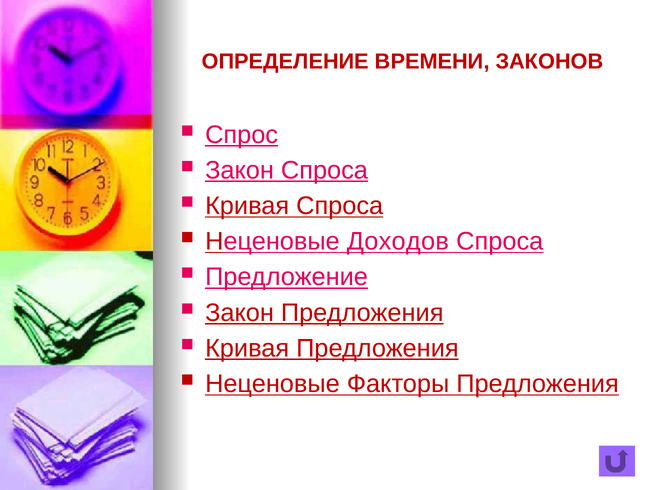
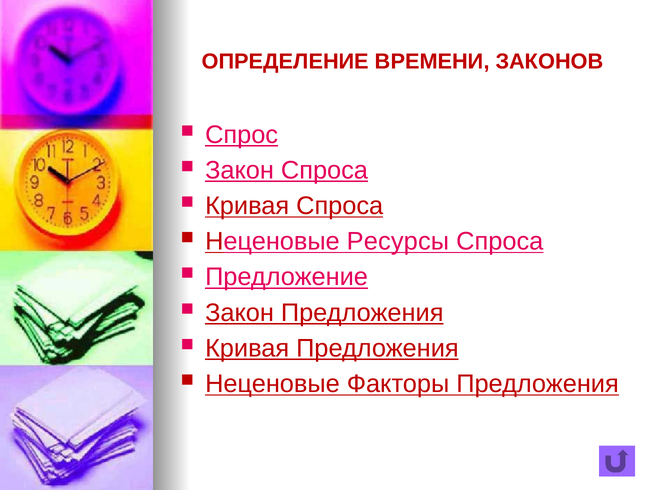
Доходов: Доходов -> Ресурсы (398, 241)
